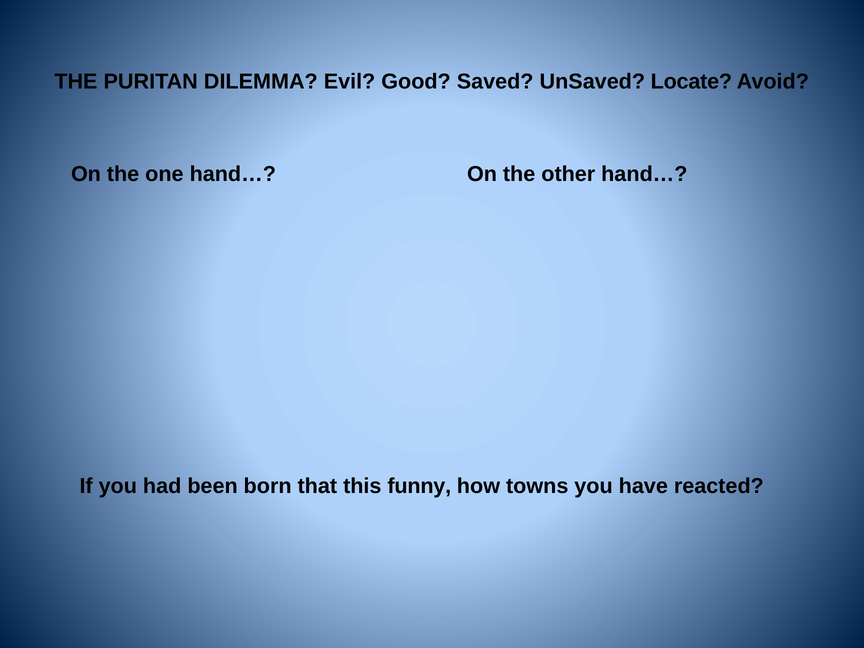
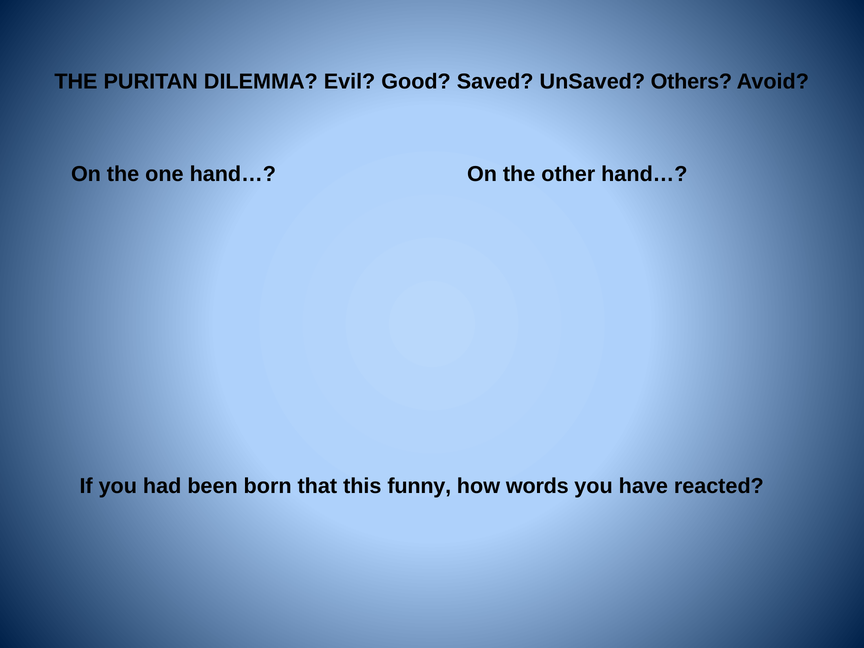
Locate: Locate -> Others (691, 81)
towns: towns -> words (537, 486)
